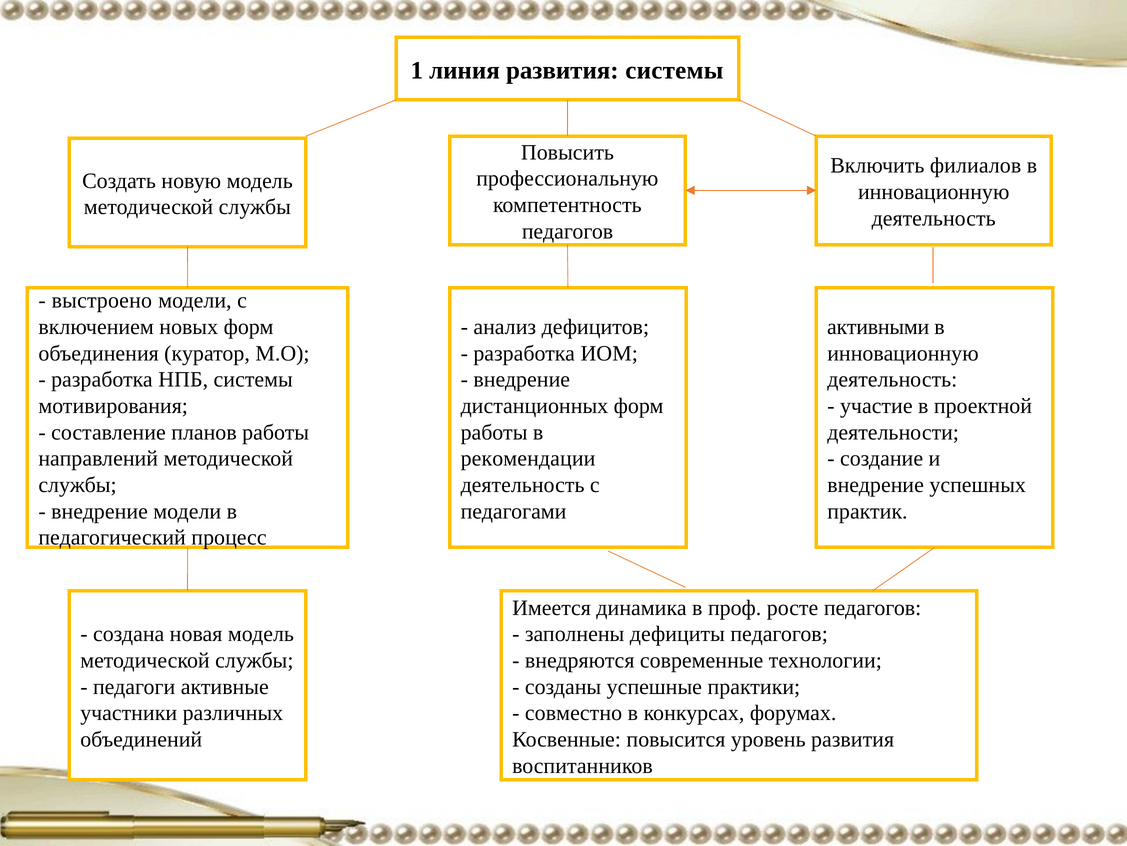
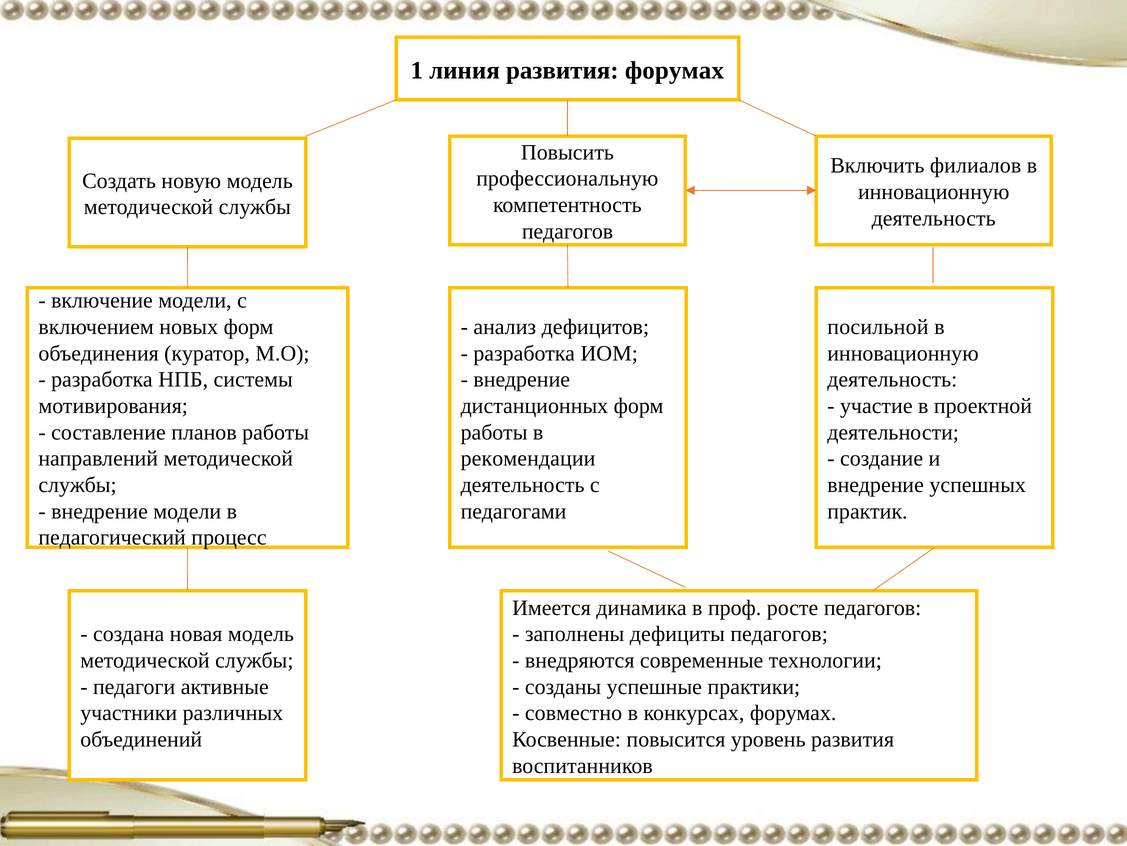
развития системы: системы -> форумах (674, 70)
выстроено: выстроено -> включение (102, 300)
активными: активными -> посильной (878, 327)
